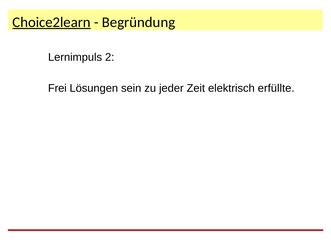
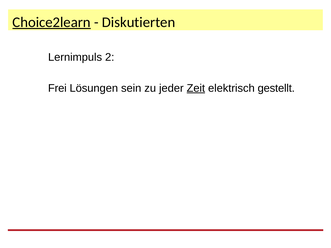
Begründung: Begründung -> Diskutierten (139, 22)
Zeit underline: none -> present (196, 88)
erfüllte: erfüllte -> gestellt (276, 88)
